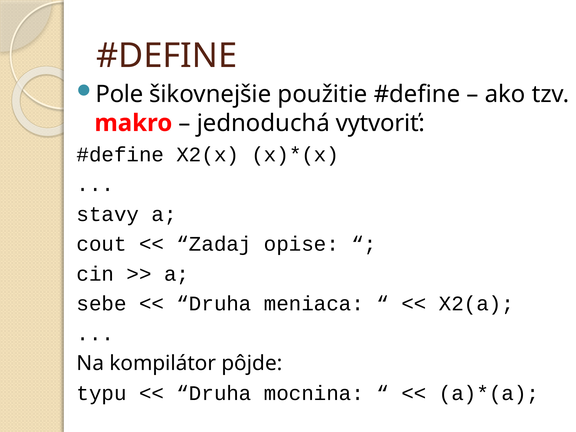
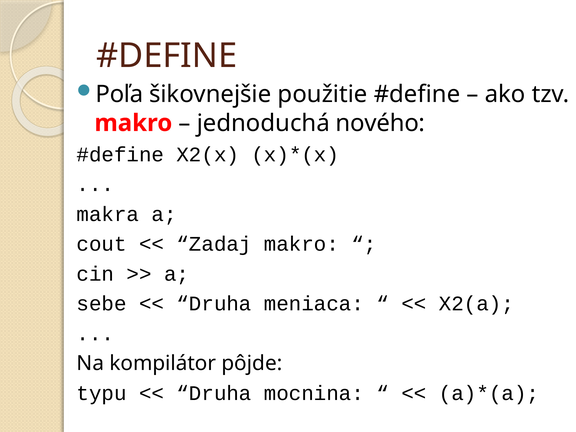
Pole: Pole -> Poľa (119, 94)
vytvoriť: vytvoriť -> nového (380, 123)
stavy: stavy -> makra (108, 214)
Zadaj opise: opise -> makro (301, 244)
